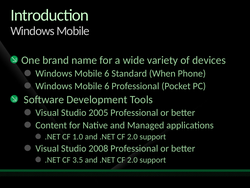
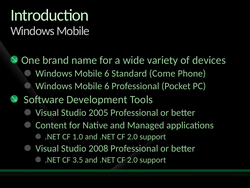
When: When -> Come (162, 73)
